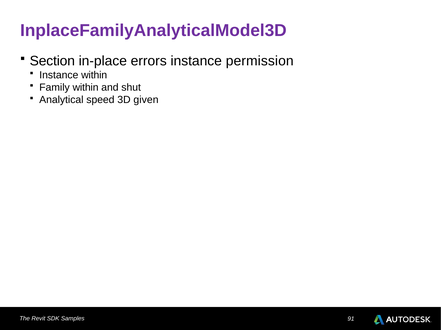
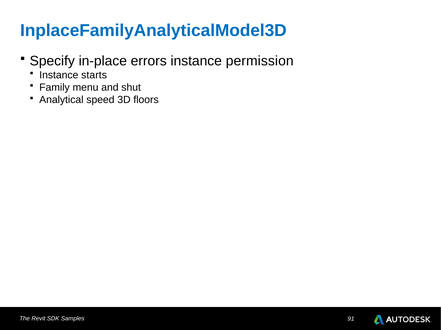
InplaceFamilyAnalyticalModel3D colour: purple -> blue (153, 31)
Section: Section -> Specify (52, 61)
Instance within: within -> starts (94, 75)
Family within: within -> menu (86, 88)
given: given -> floors (146, 100)
